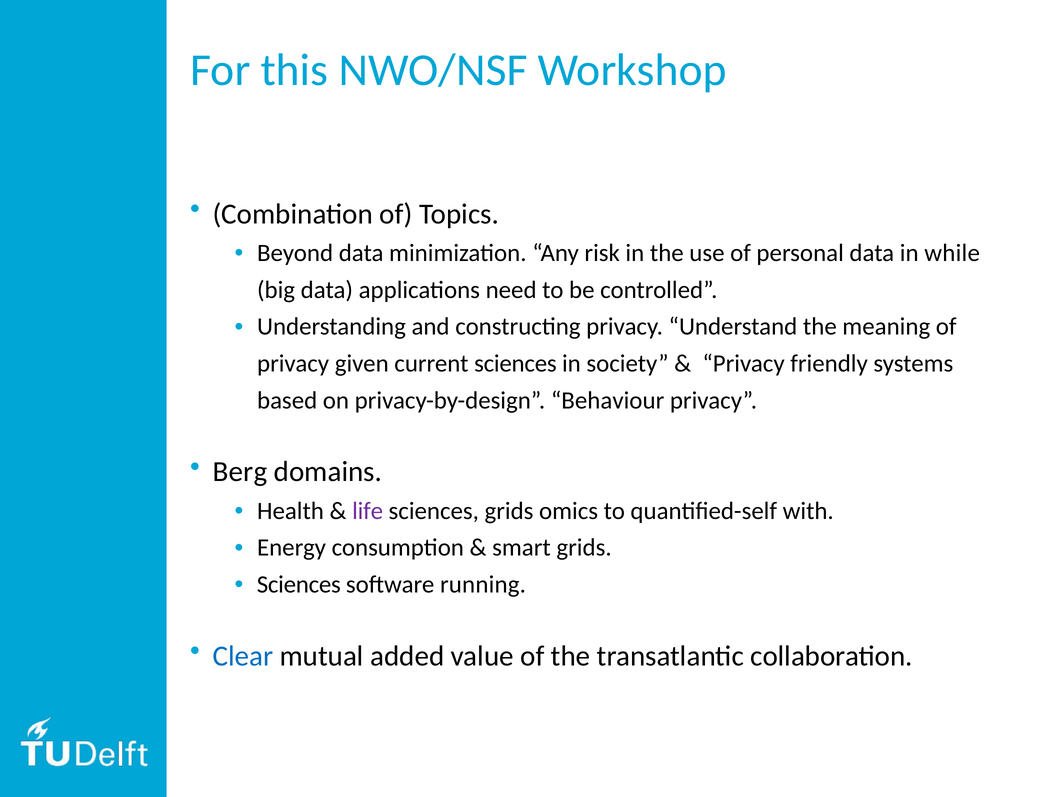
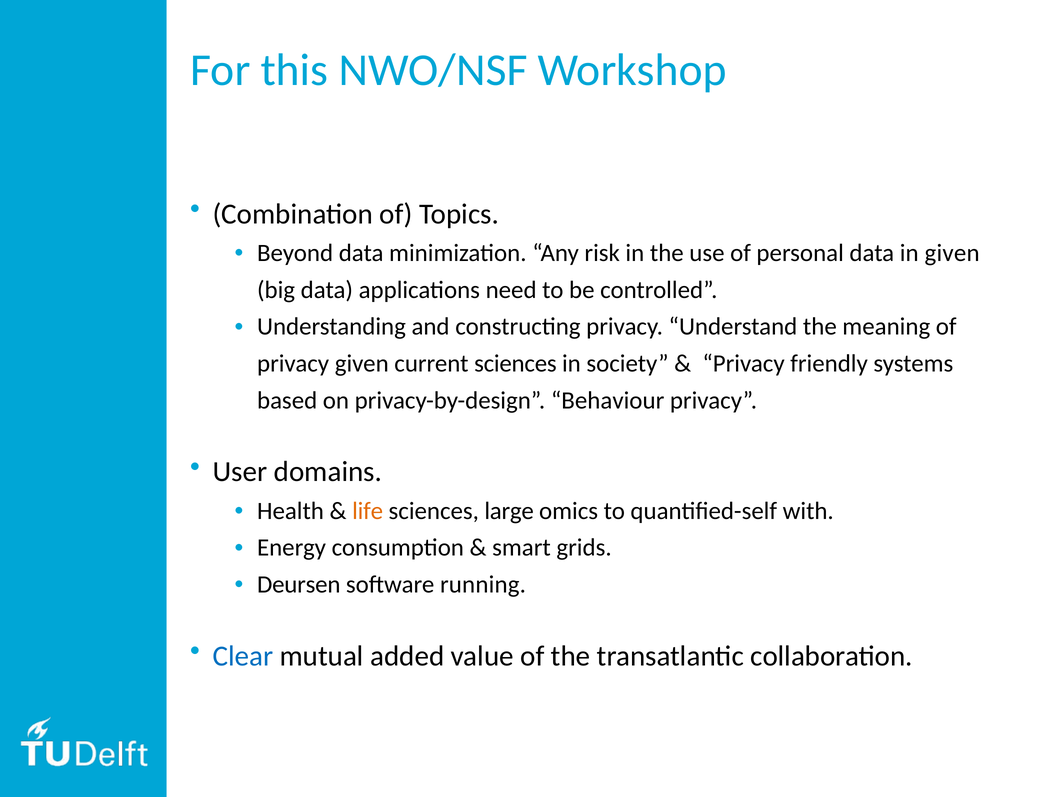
in while: while -> given (952, 253)
Berg: Berg -> User (240, 472)
life colour: purple -> orange (368, 511)
sciences grids: grids -> large (509, 511)
Sciences: Sciences -> Deursen (299, 585)
